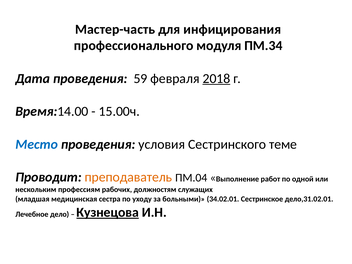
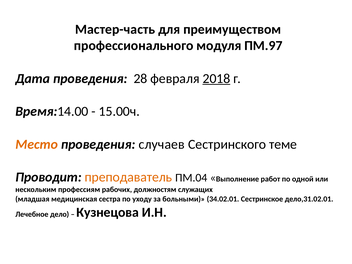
инфицирования: инфицирования -> преимуществом (232, 29)
ПМ.34: ПМ.34 -> ПМ.97 (263, 46)
59: 59 -> 28 (140, 79)
Место colour: blue -> orange (37, 144)
условия: условия -> случаев (162, 144)
Кузнецова underline: present -> none (108, 212)
